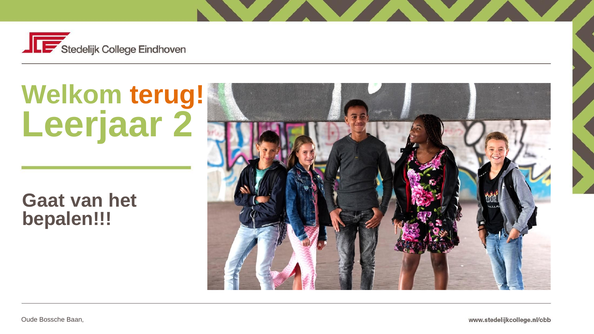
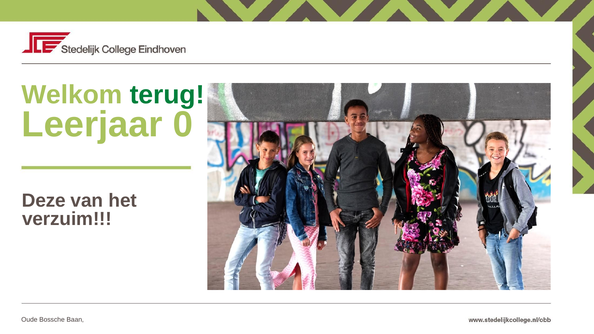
terug colour: orange -> green (167, 95)
2: 2 -> 0 (183, 124)
Gaat: Gaat -> Deze (44, 201)
bepalen: bepalen -> verzuim (67, 219)
